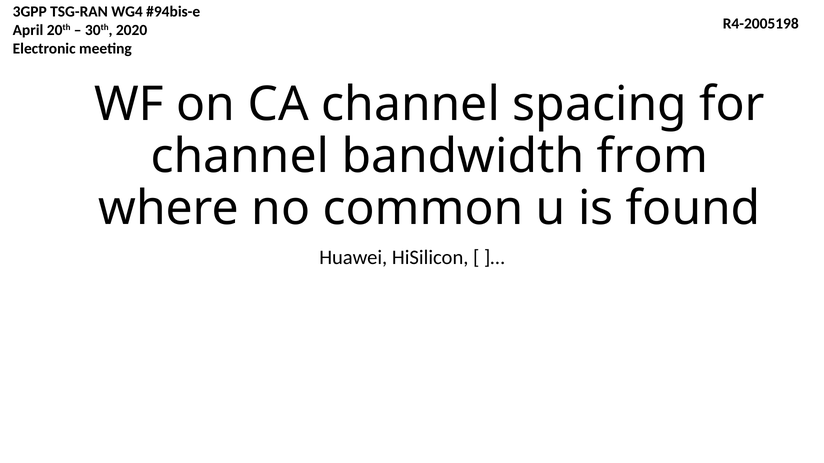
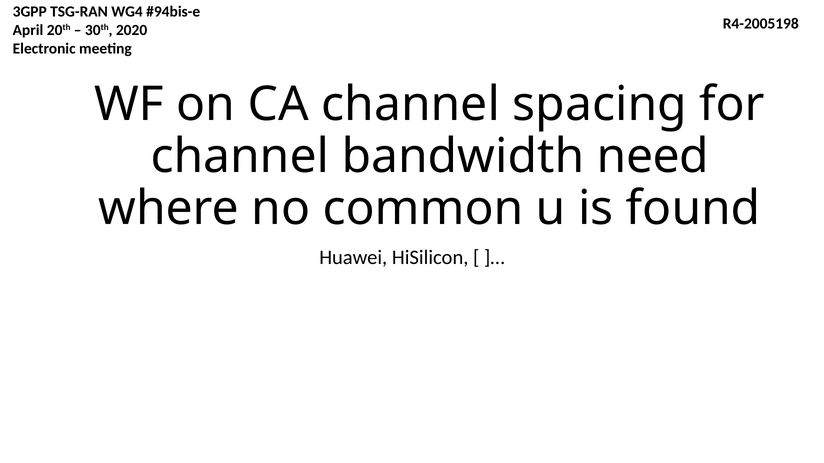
from: from -> need (653, 157)
